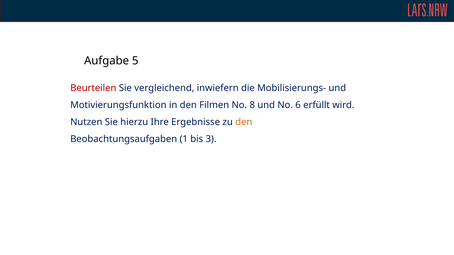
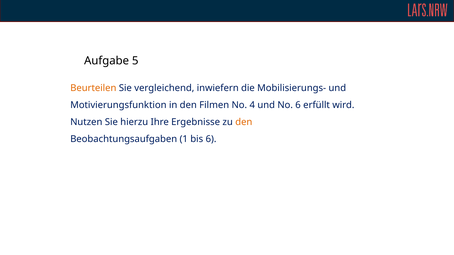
Beurteilen colour: red -> orange (93, 88)
8: 8 -> 4 (252, 105)
bis 3: 3 -> 6 (211, 139)
